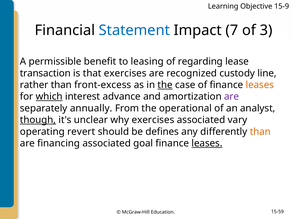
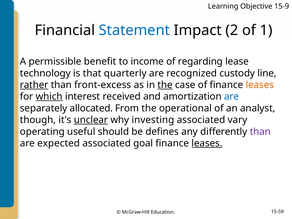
7: 7 -> 2 (232, 30)
3: 3 -> 1 (266, 30)
leasing: leasing -> income (147, 62)
transaction: transaction -> technology (45, 73)
that exercises: exercises -> quarterly (125, 73)
rather underline: none -> present (34, 85)
advance: advance -> received (122, 97)
are colour: purple -> blue (232, 97)
annually: annually -> allocated (91, 108)
though underline: present -> none (38, 120)
unclear underline: none -> present (91, 120)
why exercises: exercises -> investing (153, 120)
revert: revert -> useful (81, 132)
than colour: orange -> purple (260, 132)
financing: financing -> expected (59, 143)
